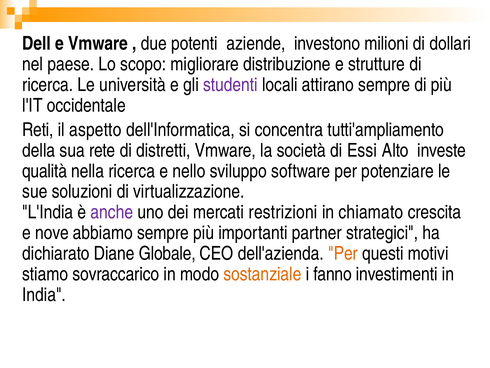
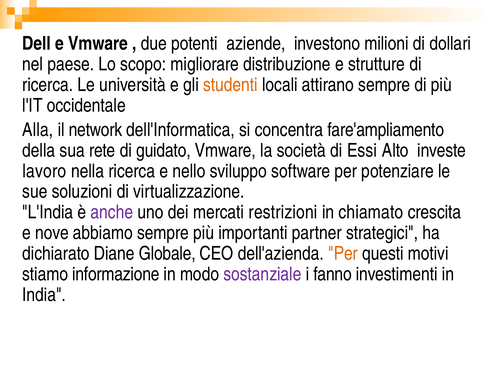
studenti colour: purple -> orange (230, 85)
Reti: Reti -> Alla (38, 130)
aspetto: aspetto -> network (96, 130)
tutti'ampliamento: tutti'ampliamento -> fare'ampliamento (386, 130)
distretti: distretti -> guidato (163, 150)
qualità: qualità -> lavoro (44, 171)
sovraccarico: sovraccarico -> informazione (116, 274)
sostanziale colour: orange -> purple (262, 274)
